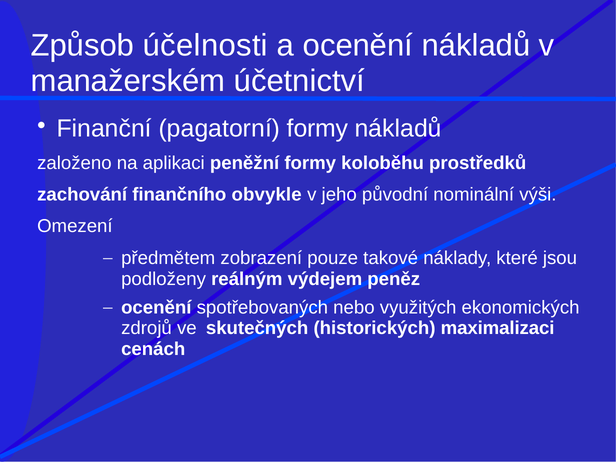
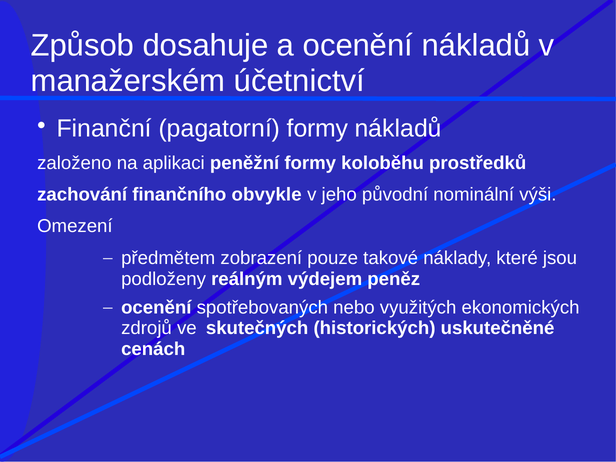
účelnosti: účelnosti -> dosahuje (206, 45)
maximalizaci: maximalizaci -> uskutečněné (498, 328)
